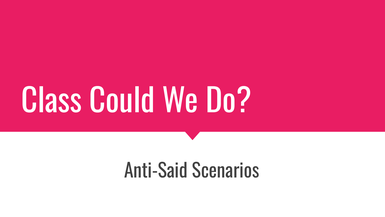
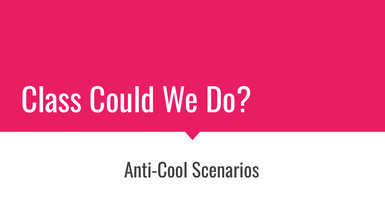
Anti-Said: Anti-Said -> Anti-Cool (156, 171)
